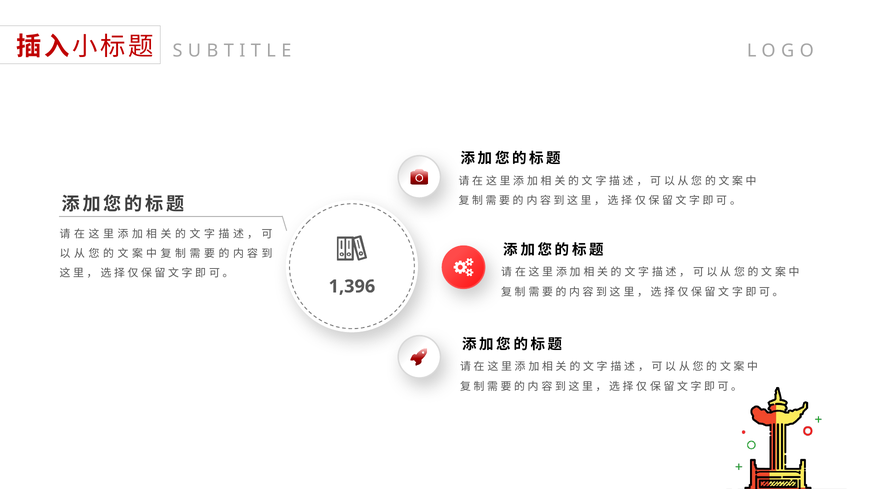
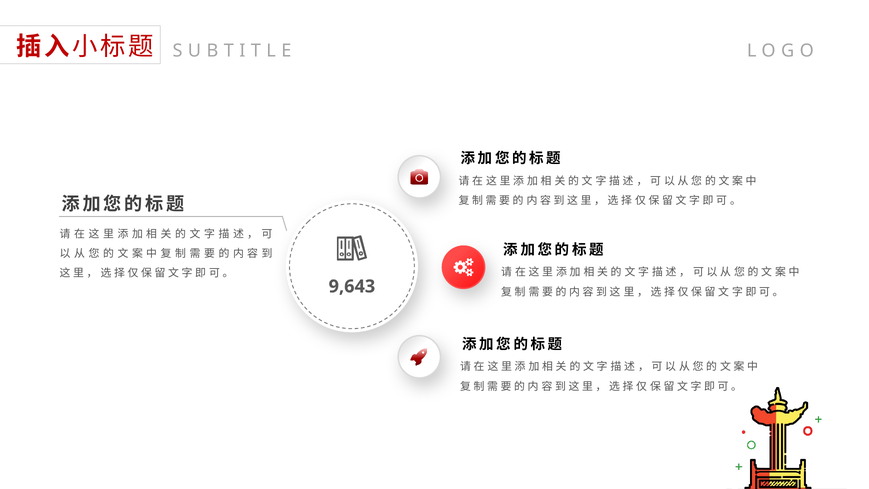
1,396: 1,396 -> 9,643 (352, 286)
